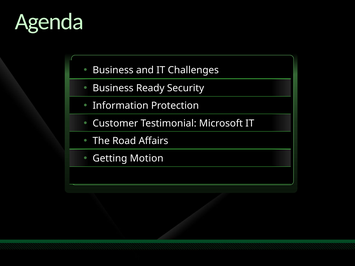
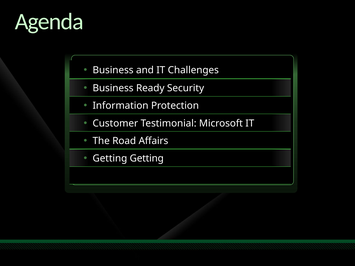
Getting Motion: Motion -> Getting (147, 159)
